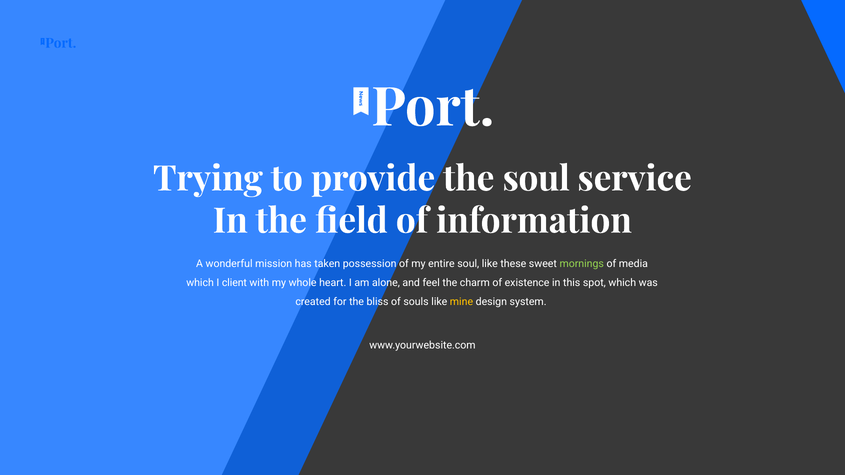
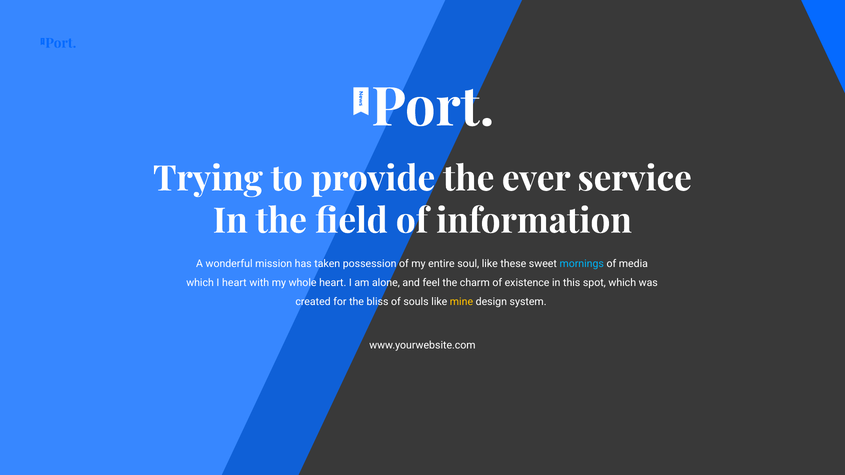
the soul: soul -> ever (536, 179)
mornings colour: light green -> light blue (582, 264)
I client: client -> heart (234, 283)
